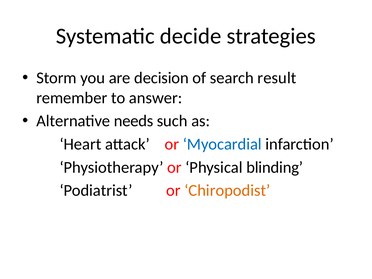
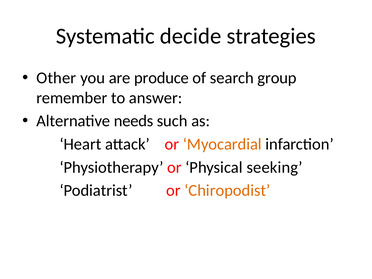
Storm: Storm -> Other (56, 78)
decision: decision -> produce (162, 78)
result: result -> group (277, 78)
Myocardial colour: blue -> orange (222, 144)
blinding: blinding -> seeking (275, 167)
